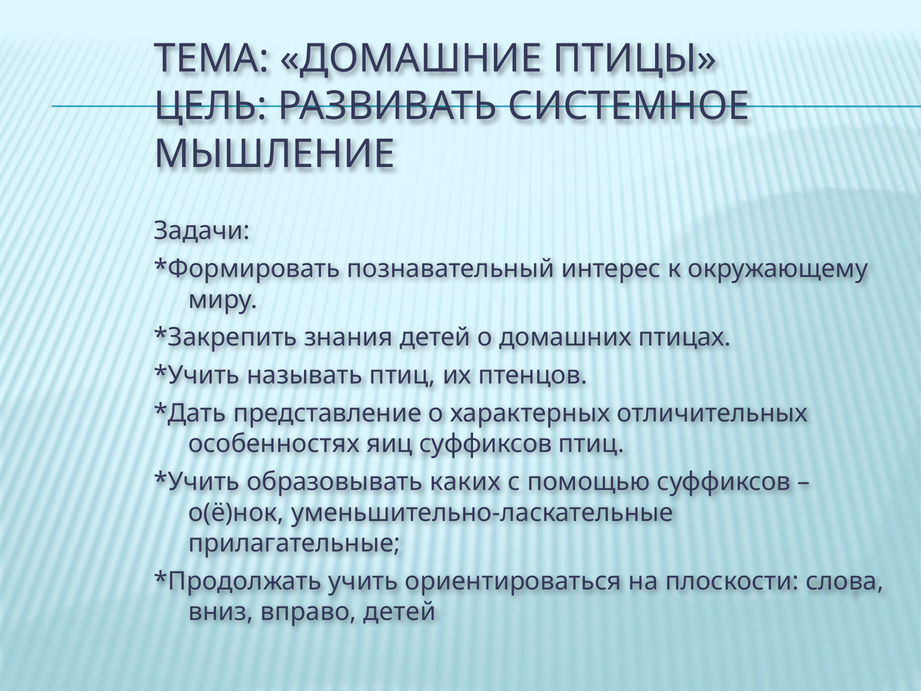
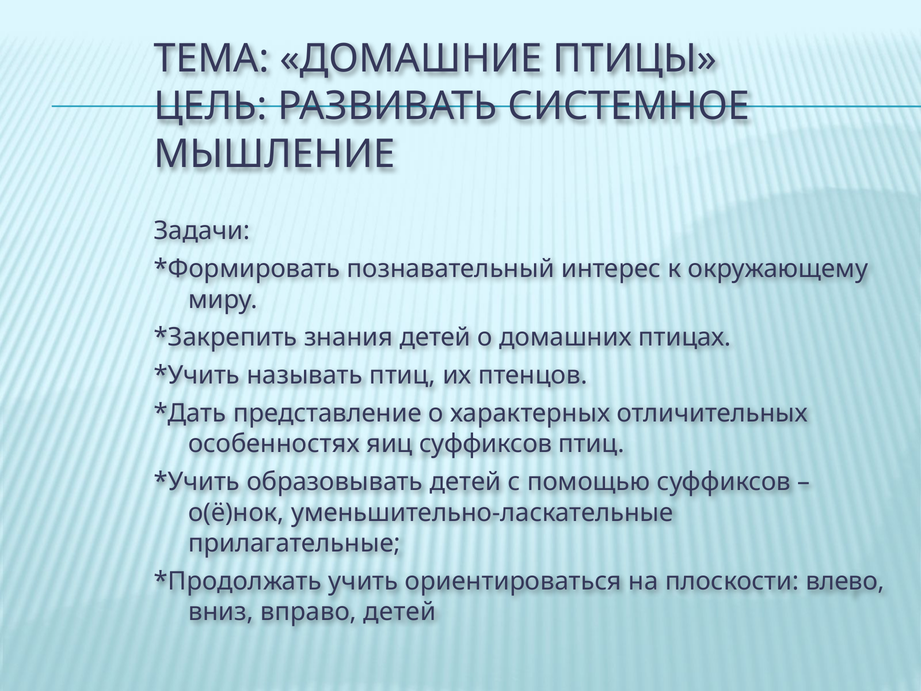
образовывать каких: каких -> детей (465, 482)
слова: слова -> влево (845, 581)
